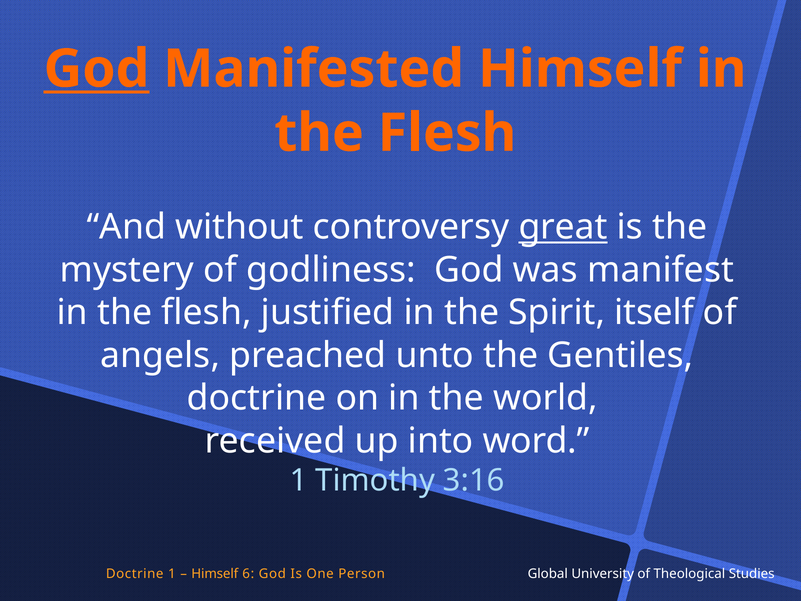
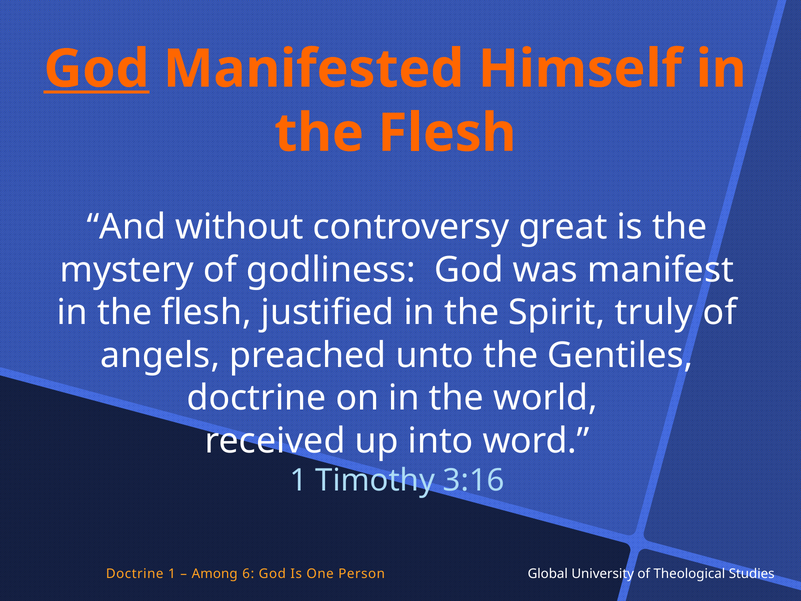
great underline: present -> none (563, 227)
itself: itself -> truly (654, 312)
Himself: Himself -> Among (215, 574)
